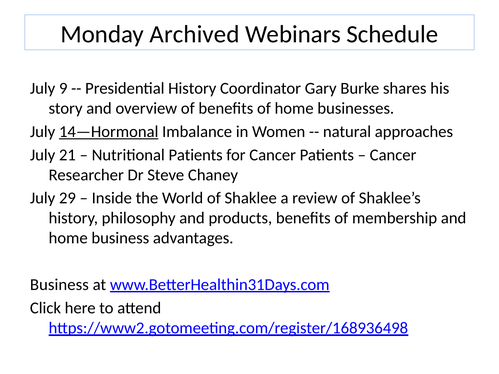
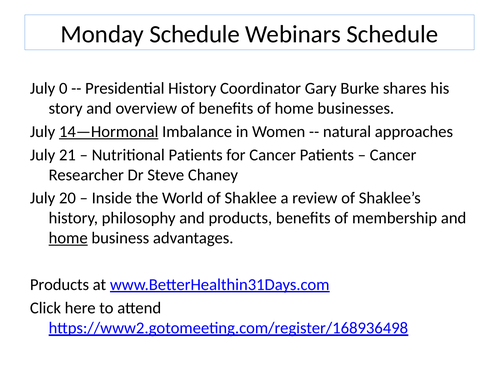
Monday Archived: Archived -> Schedule (195, 34)
9: 9 -> 0 (63, 88)
29: 29 -> 20 (67, 198)
home underline: none -> present (68, 238)
Business: Business -> Products (59, 285)
